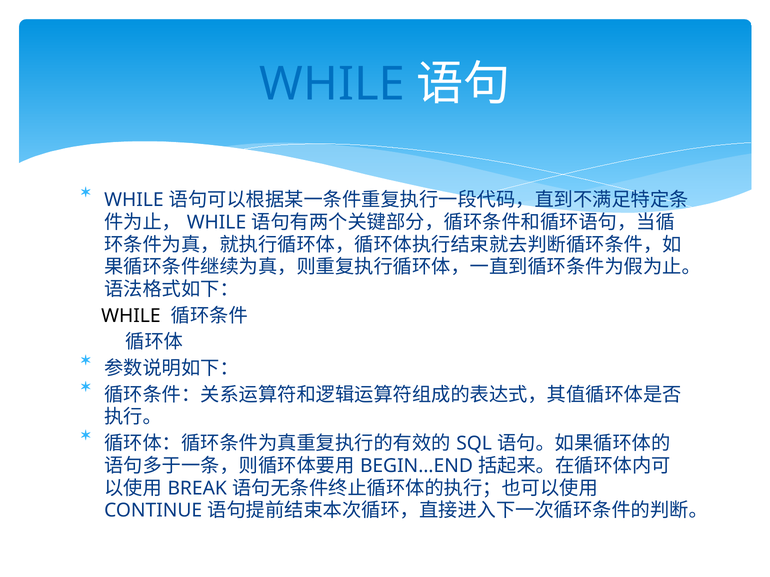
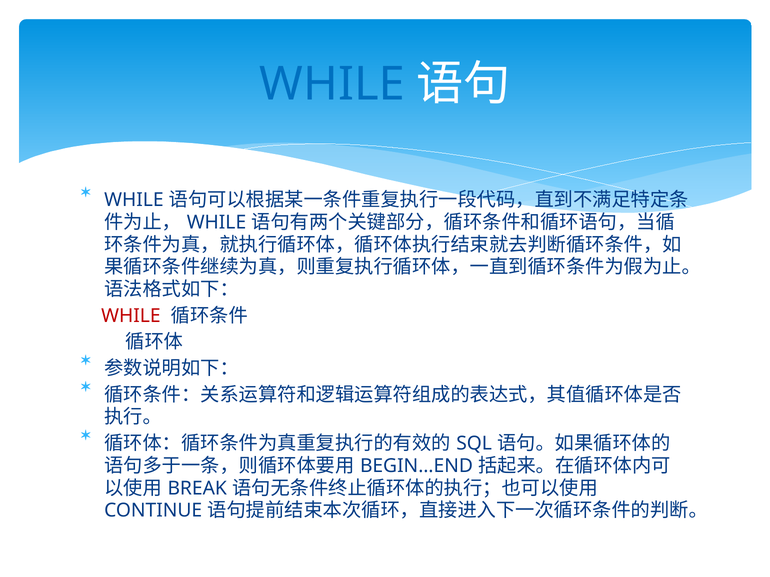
WHILE colour: black -> red (131, 316)
